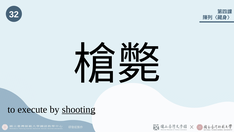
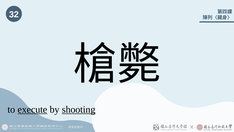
execute underline: none -> present (32, 109)
